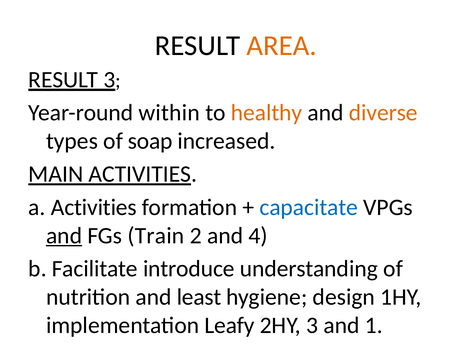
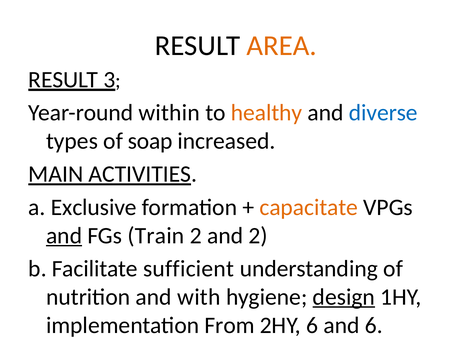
diverse colour: orange -> blue (383, 113)
a Activities: Activities -> Exclusive (94, 207)
capacitate colour: blue -> orange (309, 207)
and 4: 4 -> 2 (258, 236)
introduce: introduce -> sufficient (189, 269)
least: least -> with (199, 297)
design underline: none -> present (344, 297)
Leafy: Leafy -> From (230, 325)
2HY 3: 3 -> 6 (312, 325)
and 1: 1 -> 6 (374, 325)
